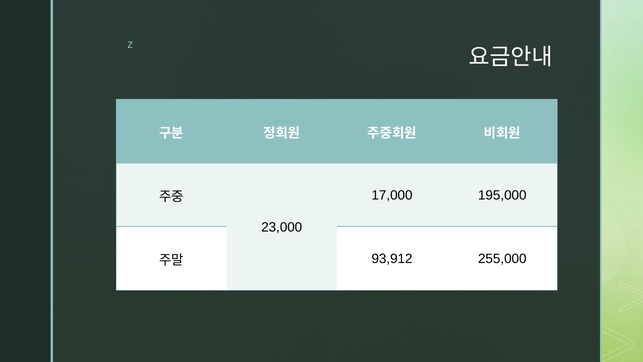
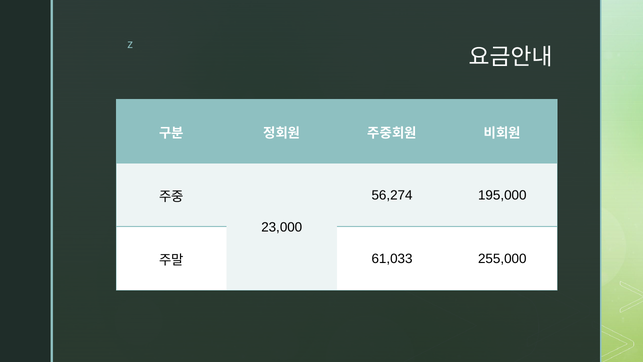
17,000: 17,000 -> 56,274 (392, 195)
93,912: 93,912 -> 61,033 (392, 259)
